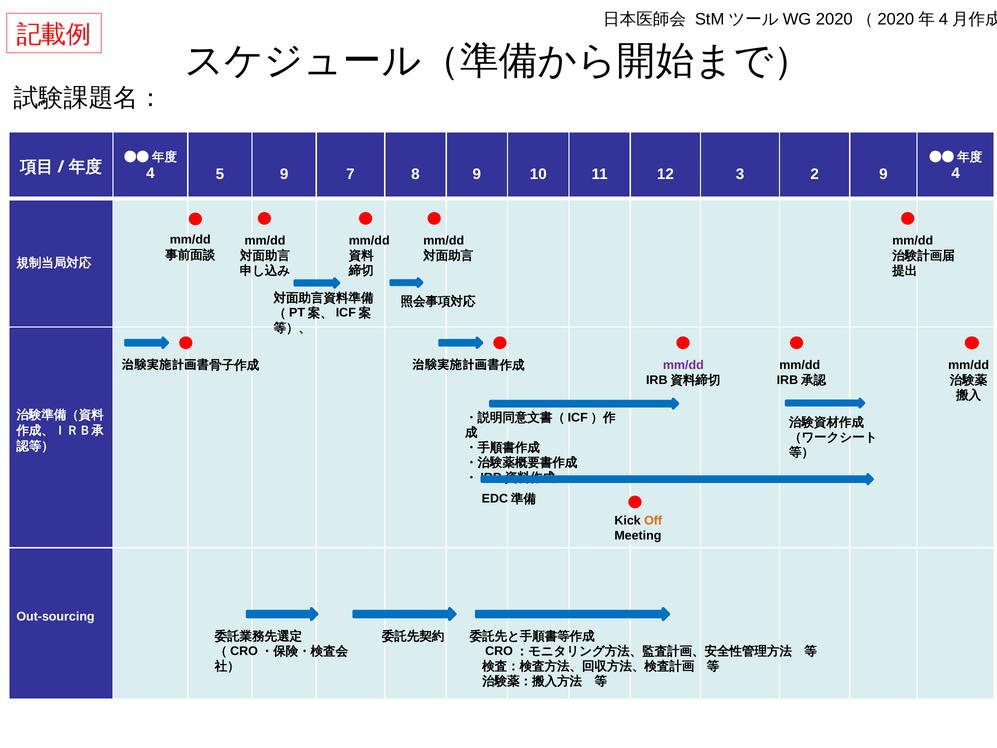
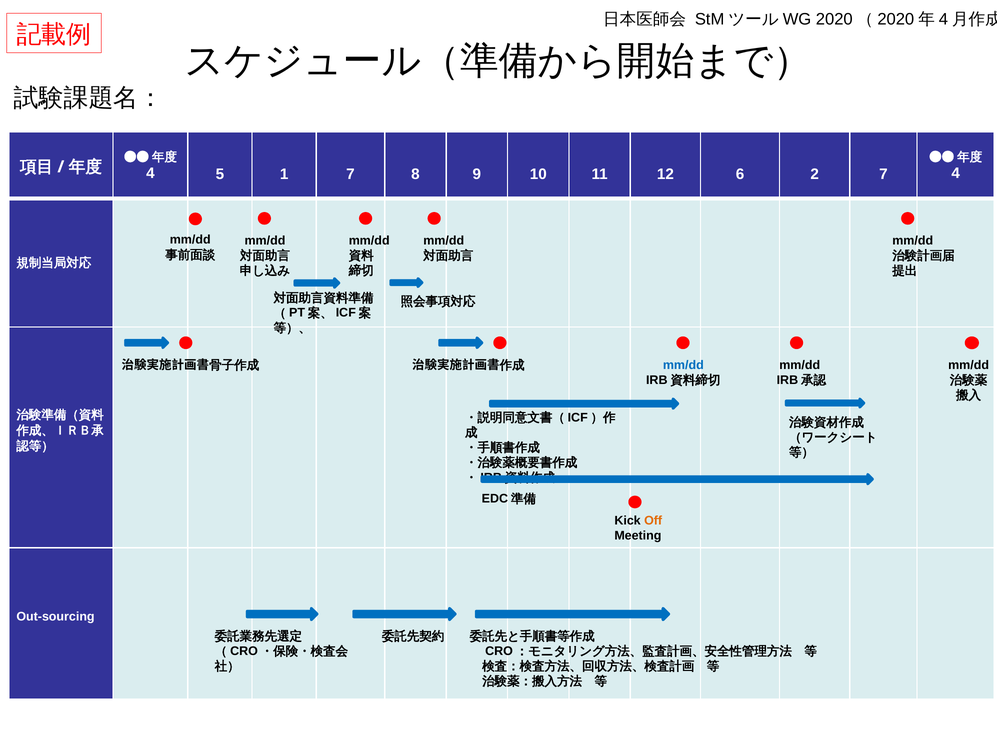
5 9: 9 -> 1 (284, 174)
3: 3 -> 6 (740, 174)
2 9: 9 -> 7 (883, 174)
mm/dd colour: purple -> blue (683, 365)
